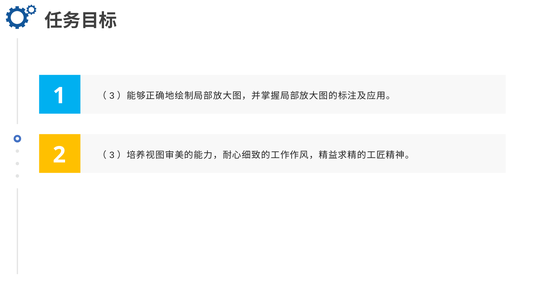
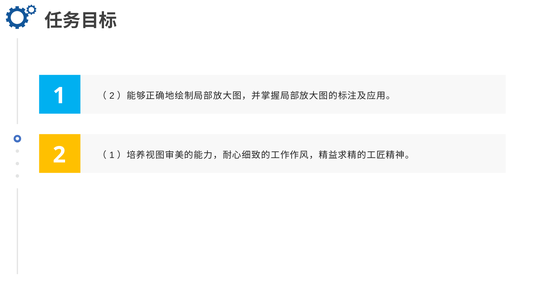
3: 3 -> 2 (112, 96)
3: 3 -> 1 (112, 155)
